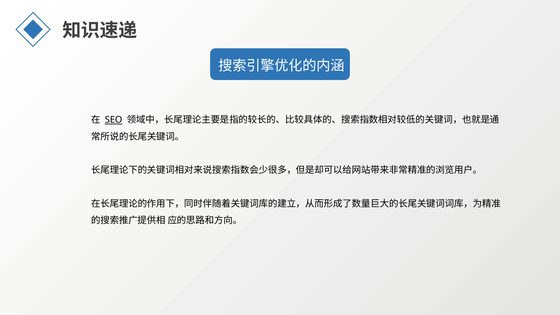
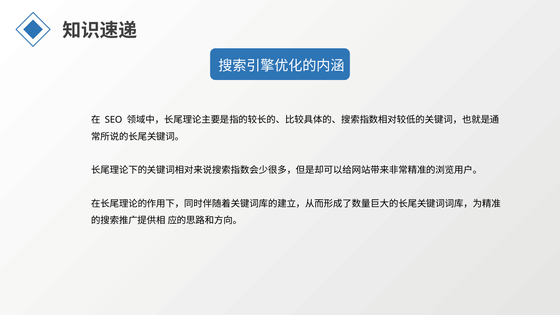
SEO underline: present -> none (114, 120)
